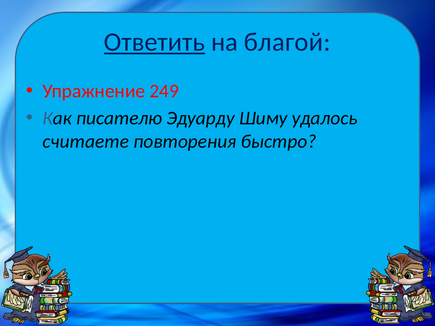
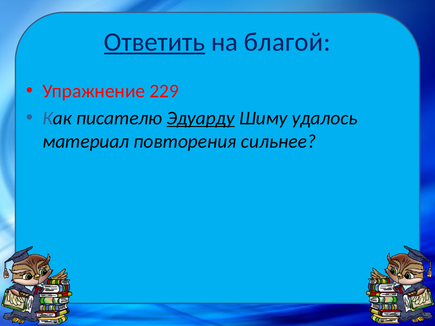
249: 249 -> 229 (164, 91)
Эдуарду underline: none -> present (201, 118)
считаете: считаете -> материал (86, 142)
быстро: быстро -> сильнее (279, 142)
